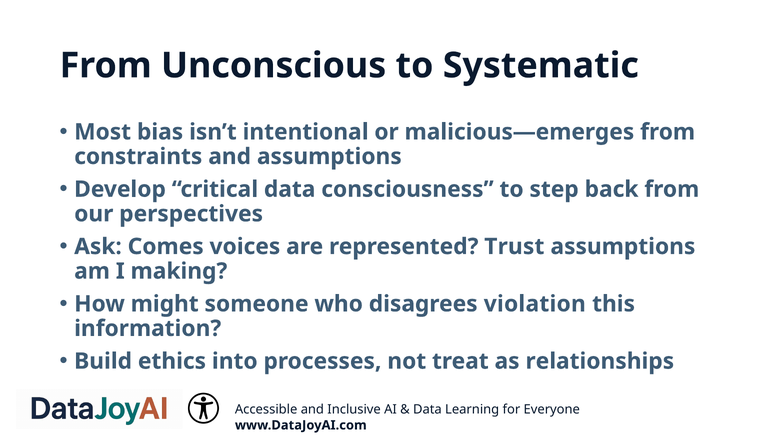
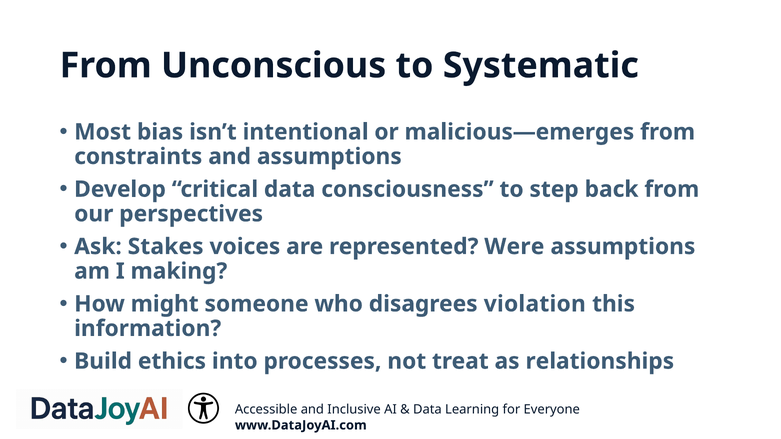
Comes: Comes -> Stakes (166, 247)
Trust: Trust -> Were (514, 247)
